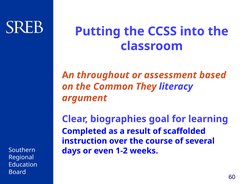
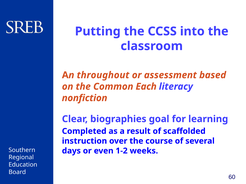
They: They -> Each (146, 87)
argument: argument -> nonfiction (85, 98)
